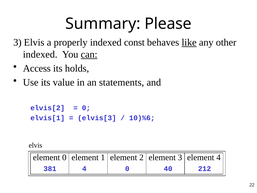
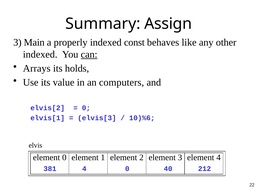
Please: Please -> Assign (168, 24)
3 Elvis: Elvis -> Main (34, 42)
like underline: present -> none (189, 42)
Access: Access -> Arrays (37, 68)
in an statements: statements -> computers (122, 82)
